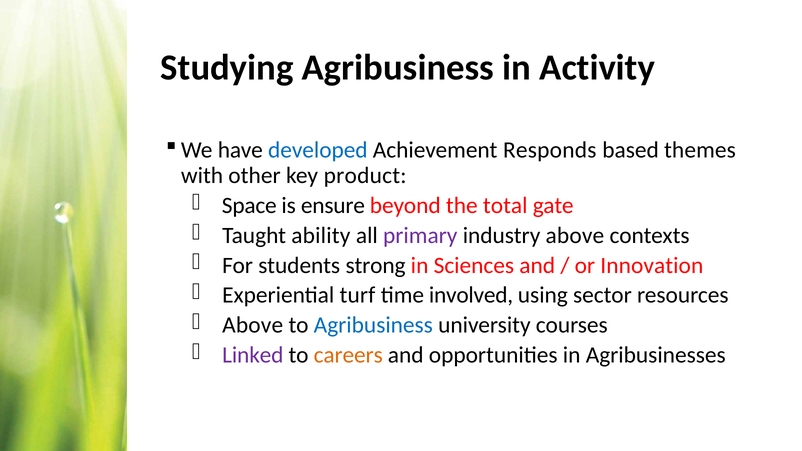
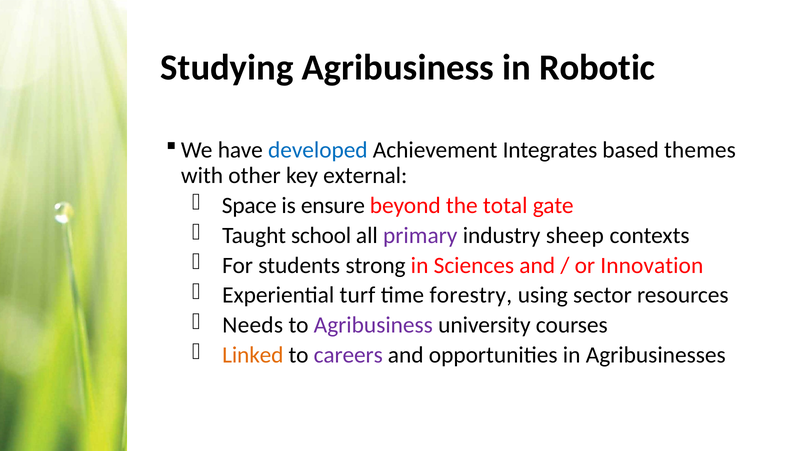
Activity: Activity -> Robotic (597, 68)
Responds: Responds -> Integrates (550, 150)
product: product -> external (365, 176)
ability: ability -> school (321, 235)
industry above: above -> sheep (575, 235)
involved: involved -> forestry (471, 295)
Above: Above -> Needs (253, 325)
Agribusiness colour: blue -> purple (373, 325)
Linked colour: purple -> orange (253, 355)
careers colour: orange -> purple (348, 355)
